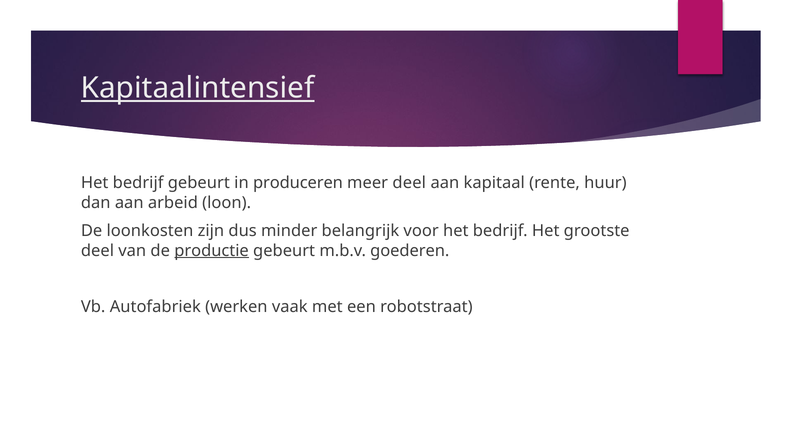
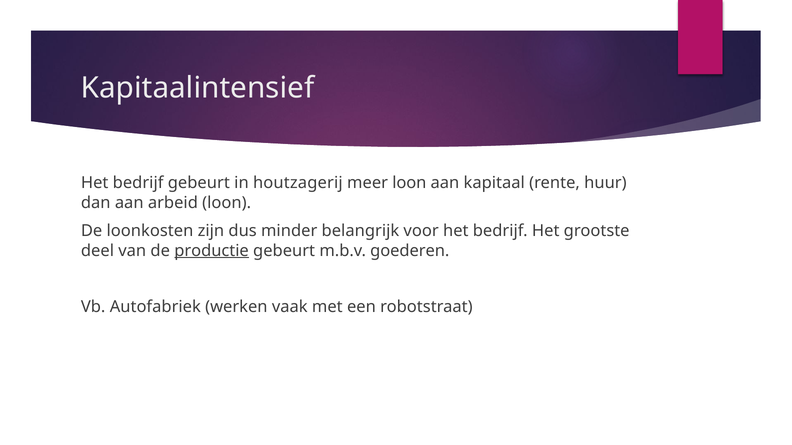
Kapitaalintensief underline: present -> none (198, 88)
produceren: produceren -> houtzagerij (298, 183)
meer deel: deel -> loon (409, 183)
